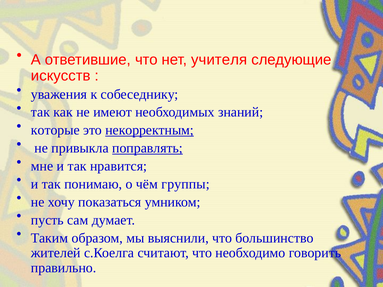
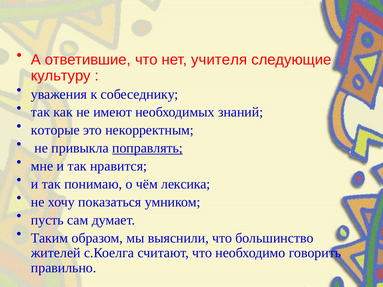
искусств: искусств -> культуру (61, 76)
некорректным underline: present -> none (150, 130)
группы: группы -> лексика (186, 184)
